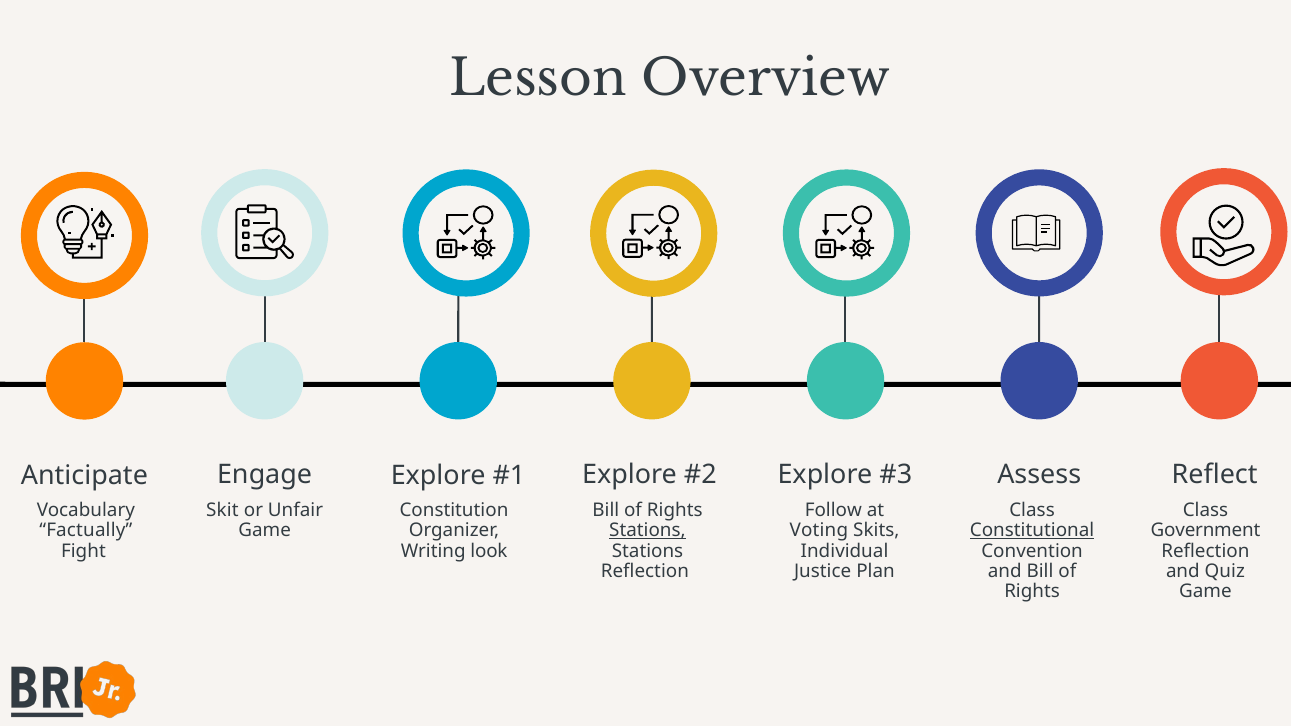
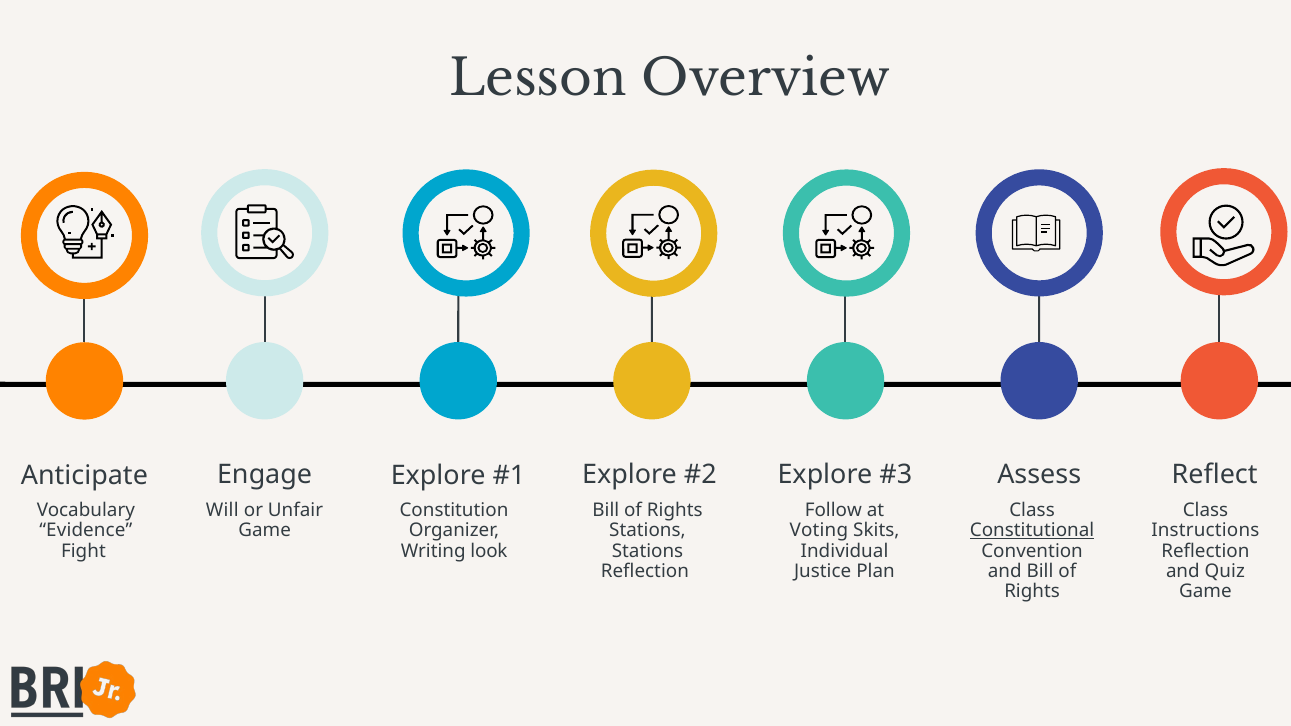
Skit: Skit -> Will (222, 510)
Factually: Factually -> Evidence (86, 531)
Stations underline: present -> none (647, 531)
Government: Government -> Instructions (1205, 531)
